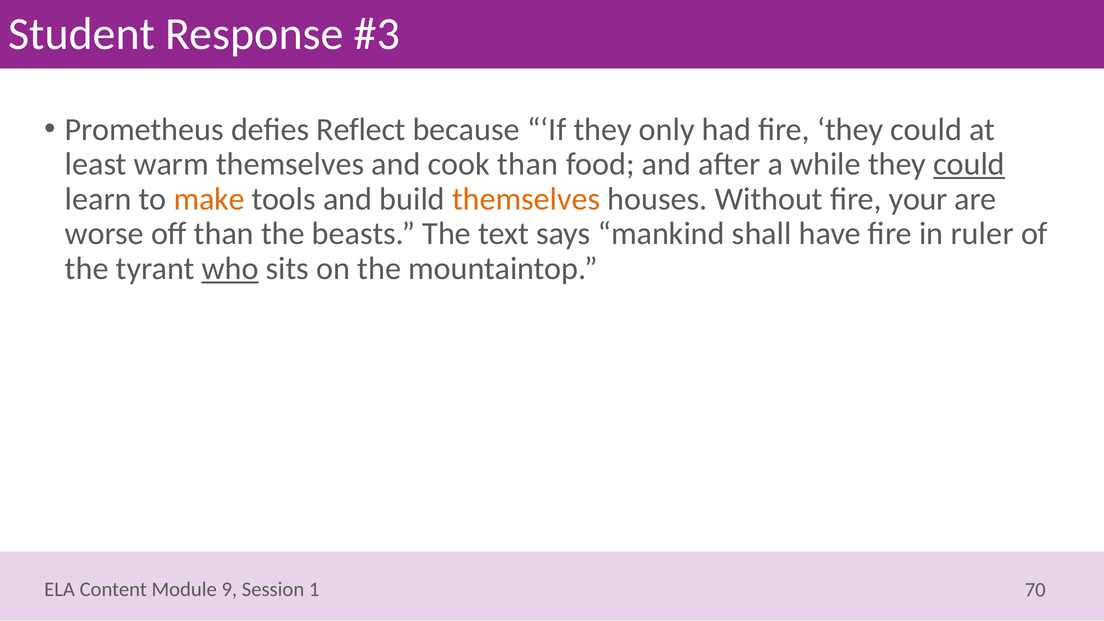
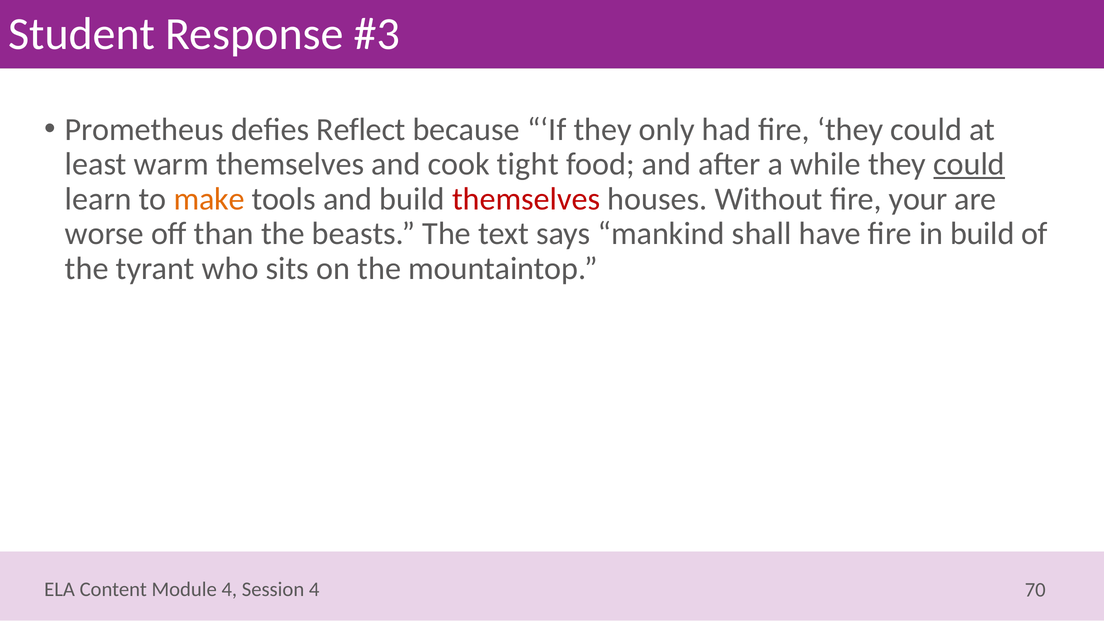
cook than: than -> tight (528, 164)
themselves colour: orange -> red (526, 199)
in ruler: ruler -> build (982, 234)
who underline: present -> none (230, 269)
9: 9 -> 4 (229, 590)
1: 1 -> 4 (314, 590)
